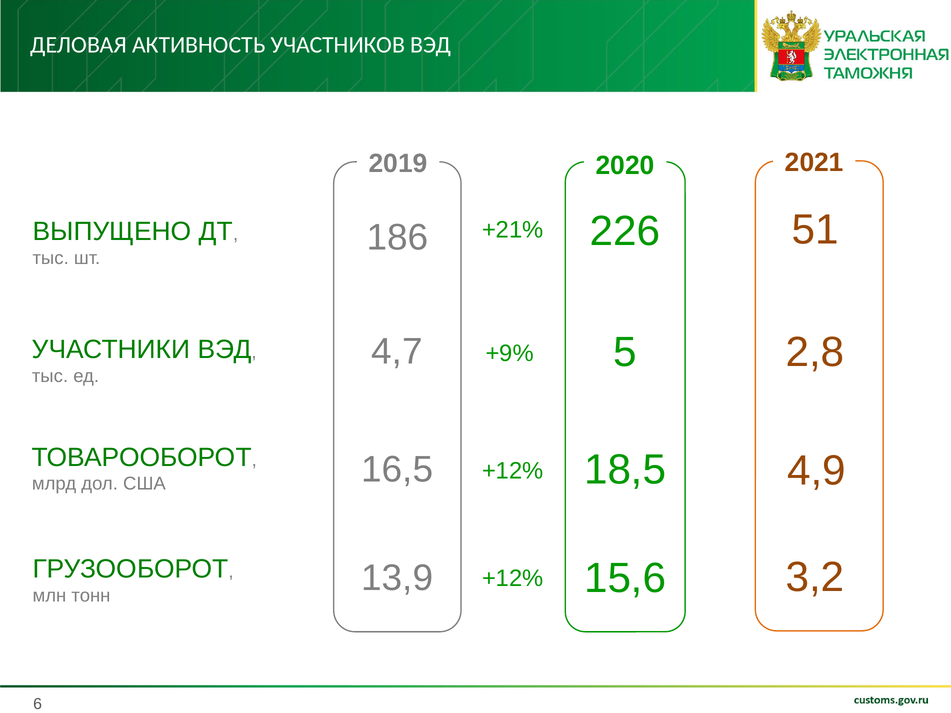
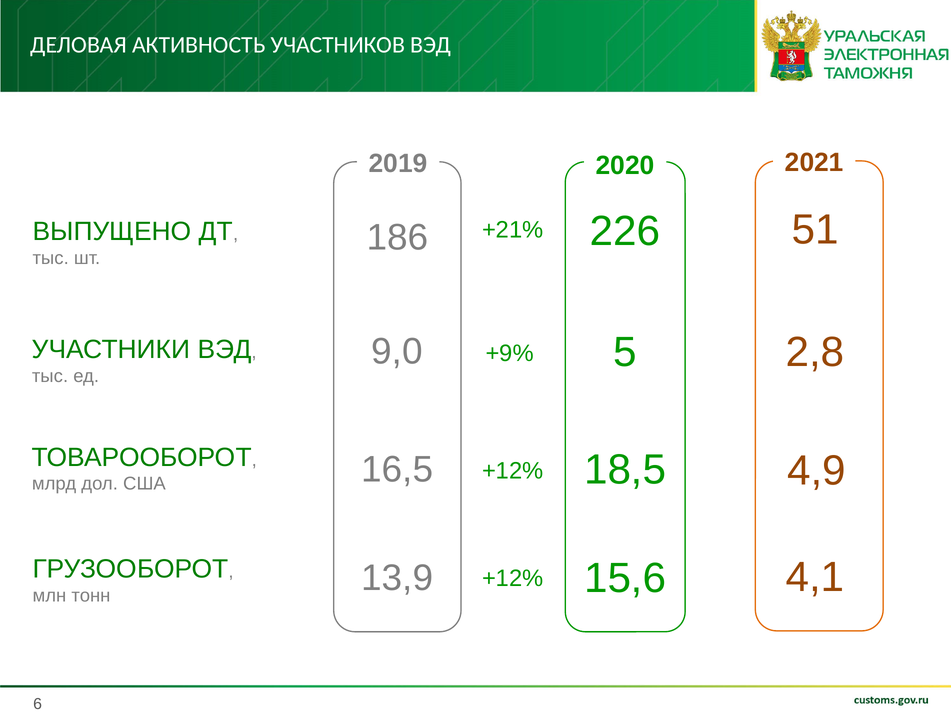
4,7: 4,7 -> 9,0 (397, 352)
3,2: 3,2 -> 4,1 (815, 578)
